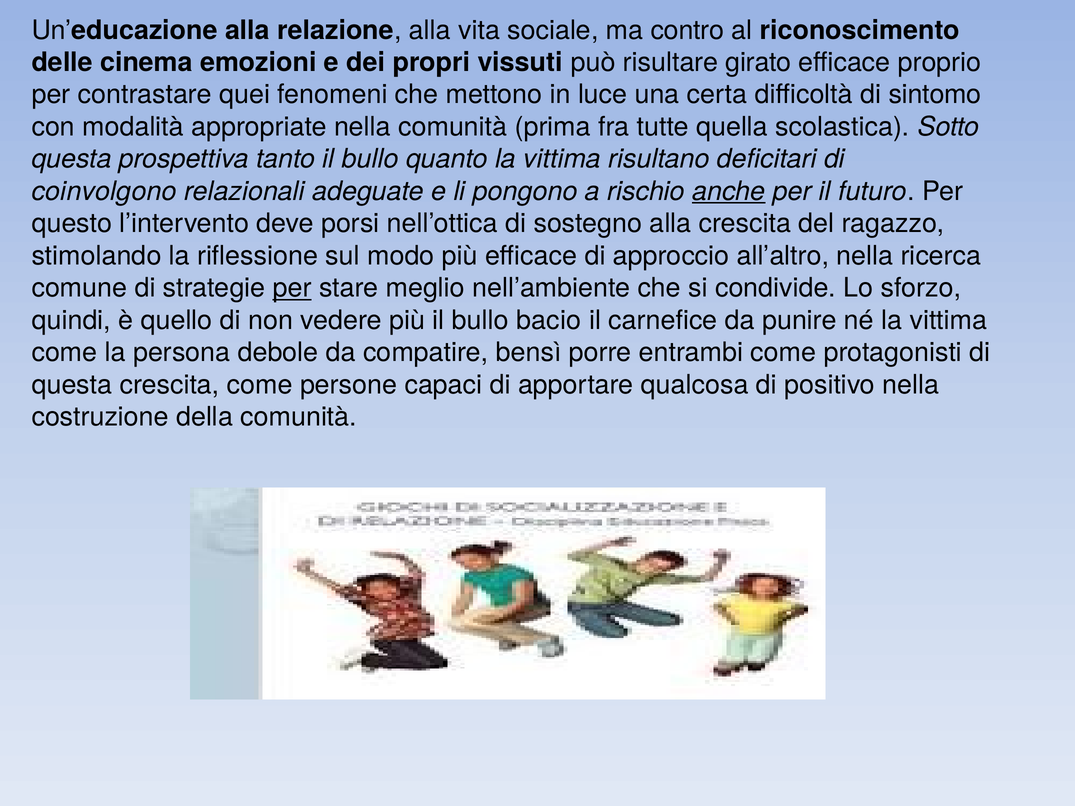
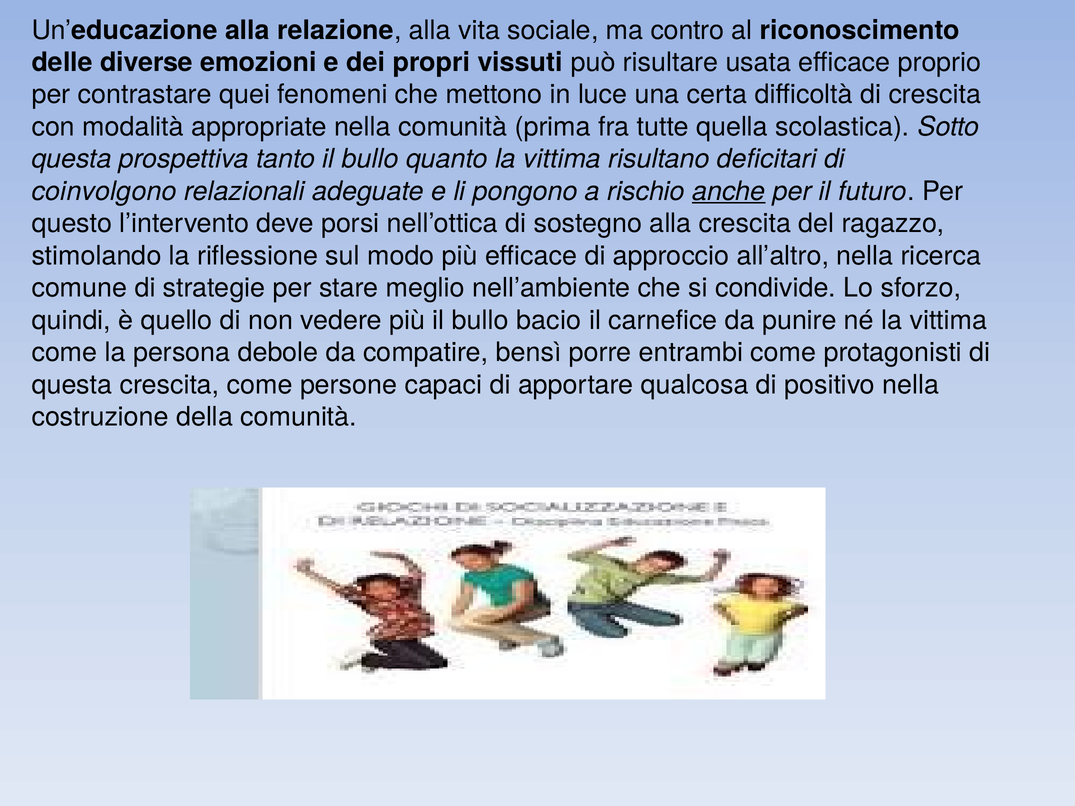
cinema: cinema -> diverse (147, 62)
girato: girato -> usata (758, 62)
di sintomo: sintomo -> crescita (935, 95)
per underline: present -> none (292, 288)
